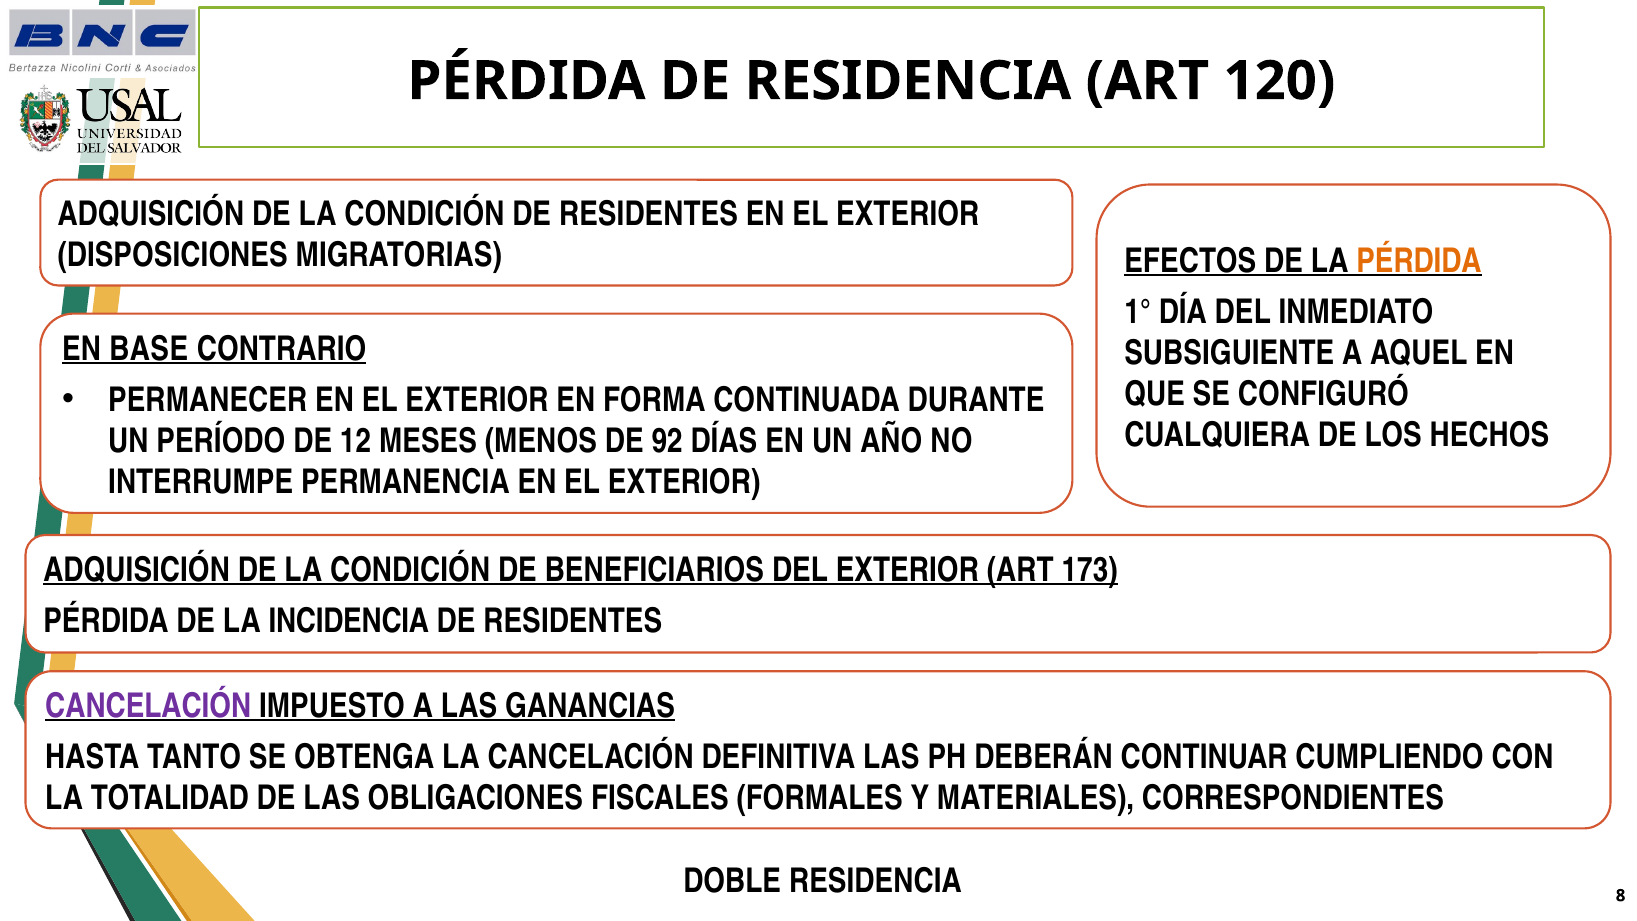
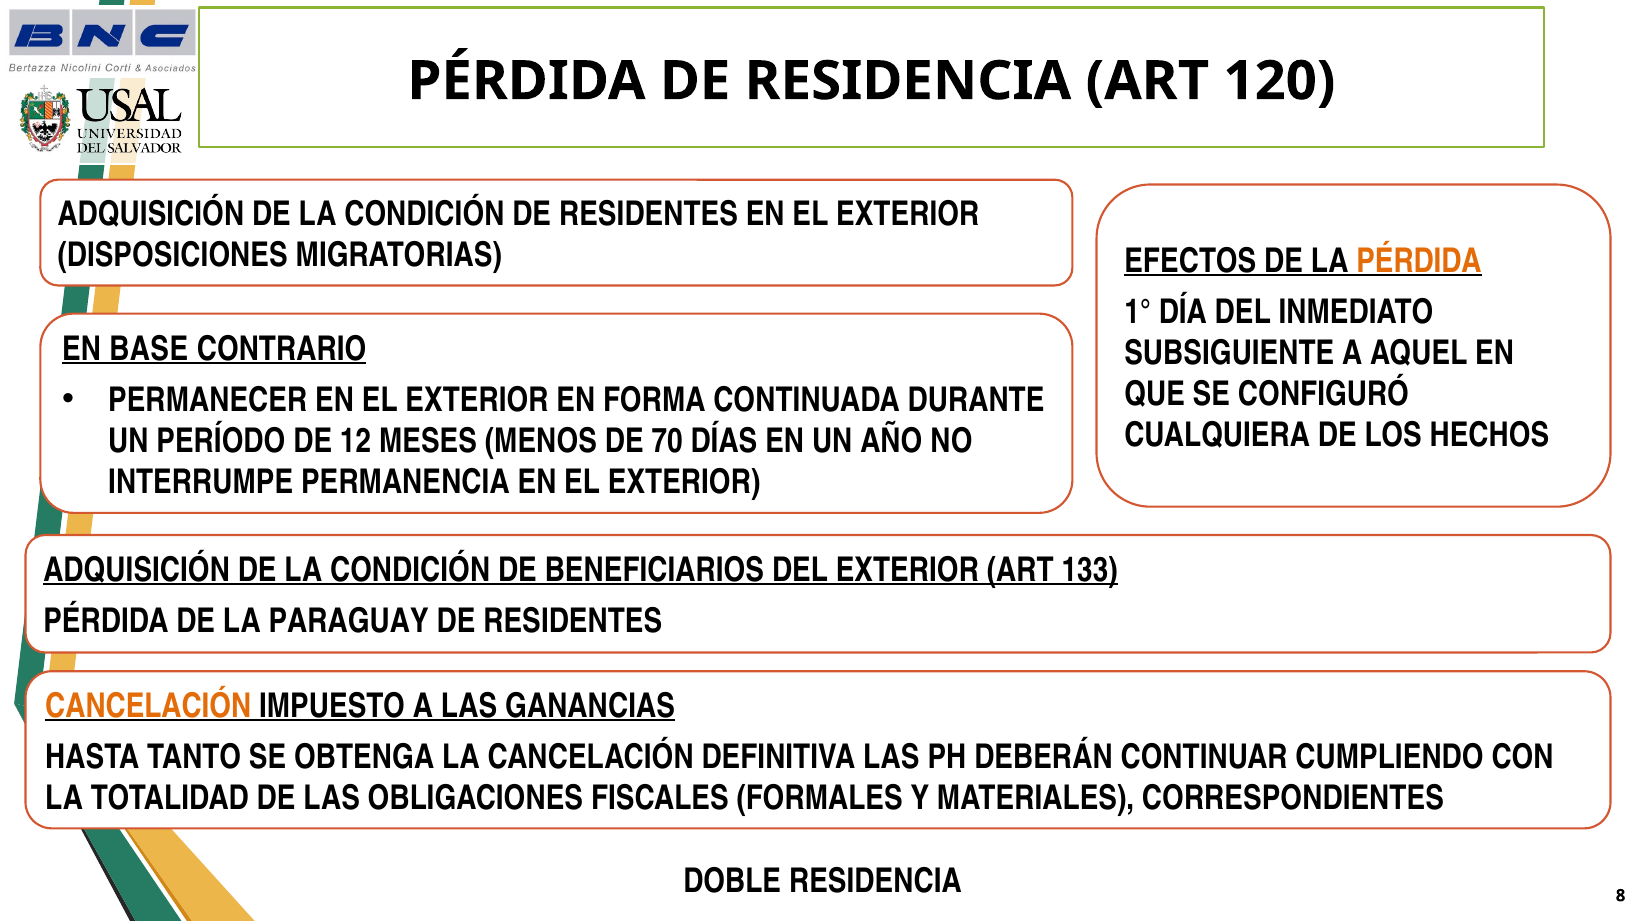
92: 92 -> 70 (667, 441)
173: 173 -> 133 (1090, 570)
INCIDENCIA: INCIDENCIA -> PARAGUAY (349, 622)
CANCELACIÓN colour: purple -> orange (148, 706)
